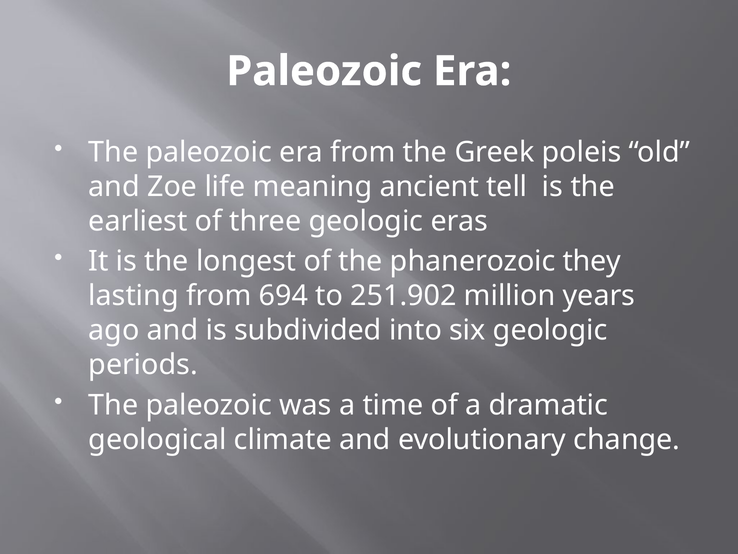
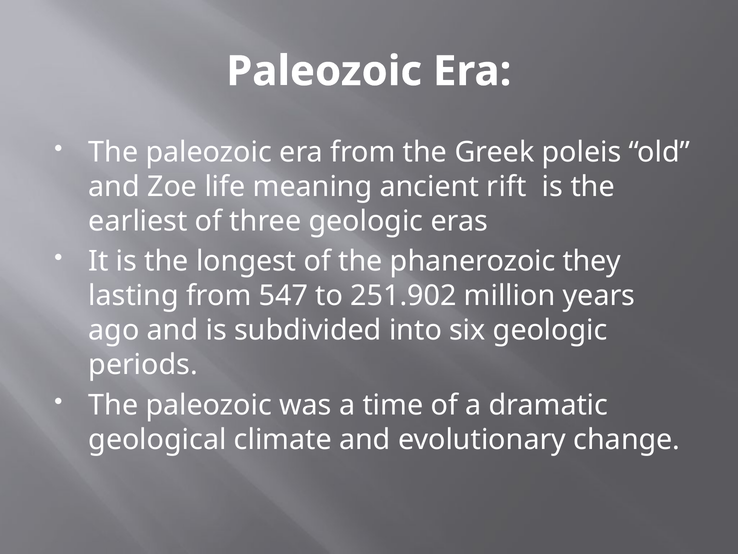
tell: tell -> rift (507, 186)
694: 694 -> 547 (283, 296)
